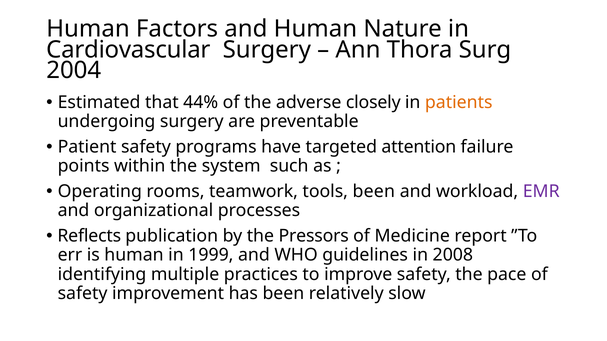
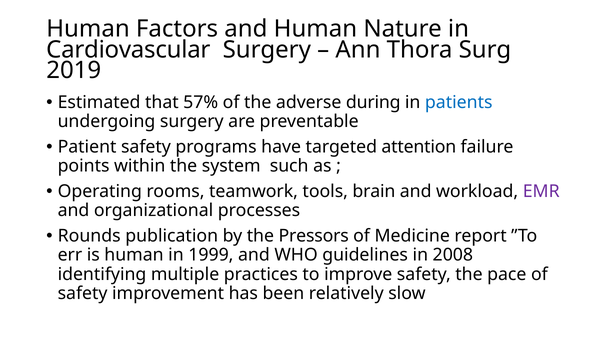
2004: 2004 -> 2019 (74, 71)
44%: 44% -> 57% (201, 103)
closely: closely -> during (373, 103)
patients colour: orange -> blue (459, 103)
tools been: been -> brain (374, 192)
Reflects: Reflects -> Rounds (89, 236)
